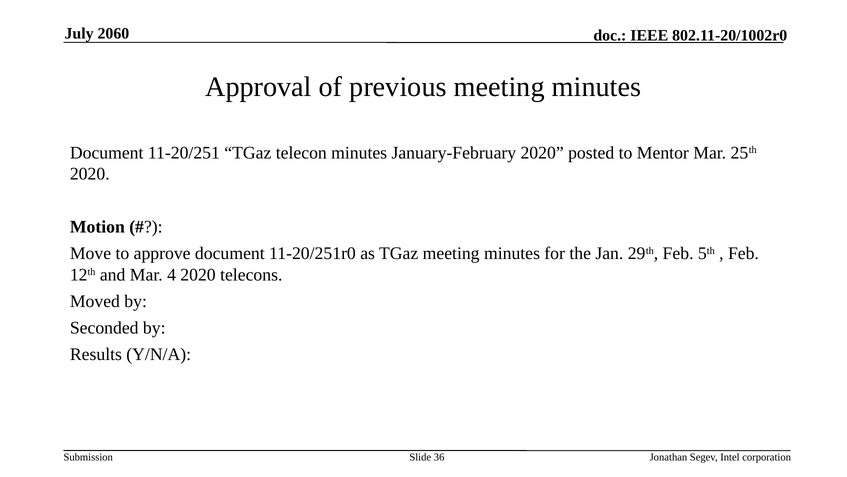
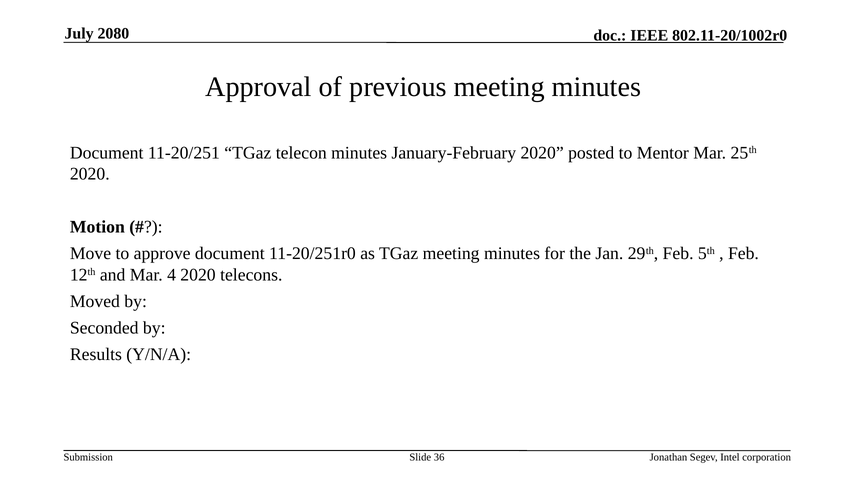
2060: 2060 -> 2080 (113, 34)
